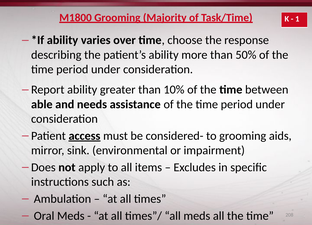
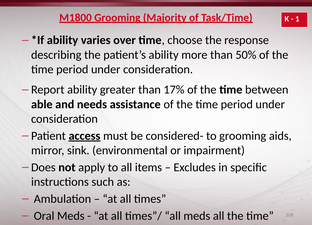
10%: 10% -> 17% (174, 90)
